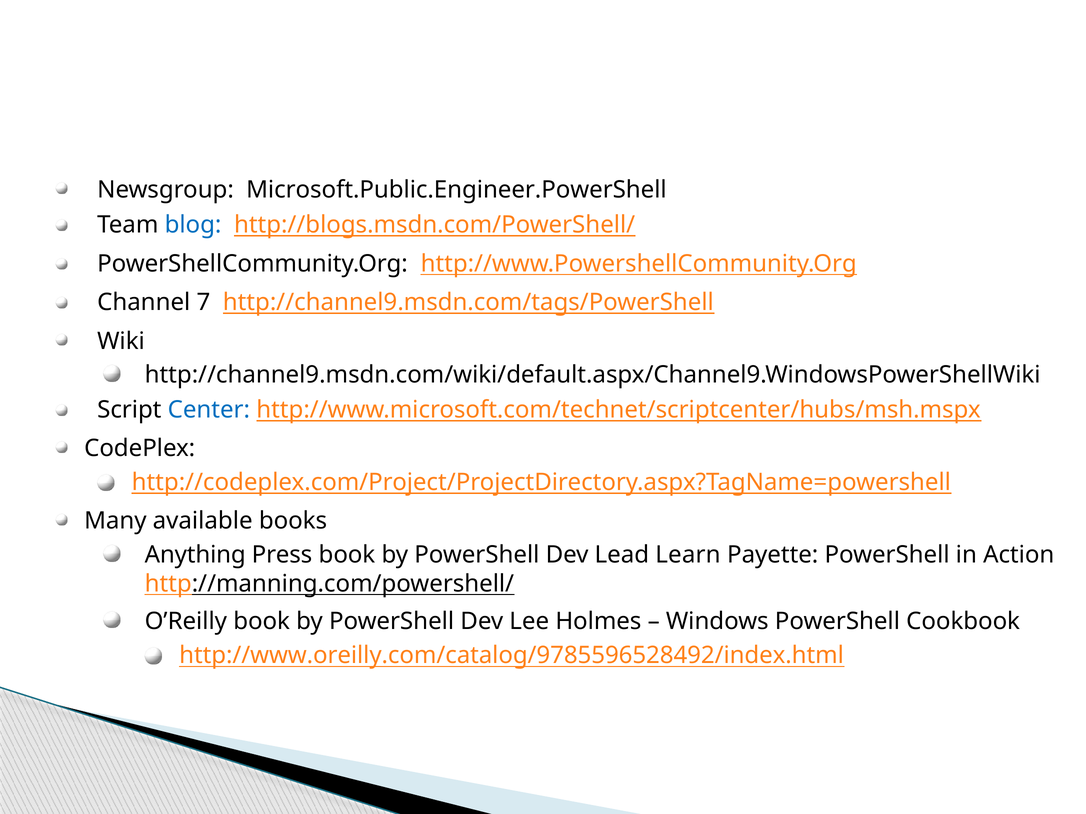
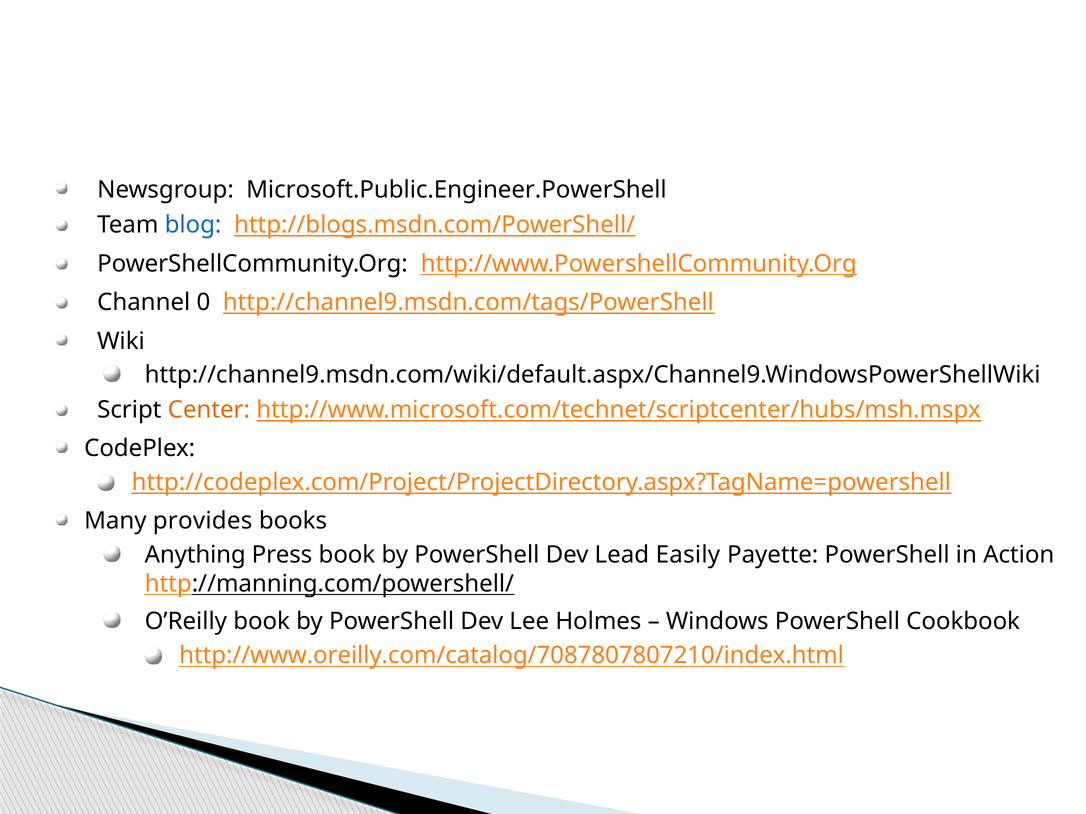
7: 7 -> 0 (203, 302)
Center colour: blue -> orange (209, 410)
available: available -> provides (203, 521)
Learn: Learn -> Easily (688, 555)
http://www.oreilly.com/catalog/9785596528492/index.html: http://www.oreilly.com/catalog/9785596528492/index.html -> http://www.oreilly.com/catalog/7087807807210/index.html (512, 656)
